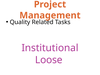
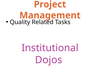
Loose: Loose -> Dojos (49, 60)
